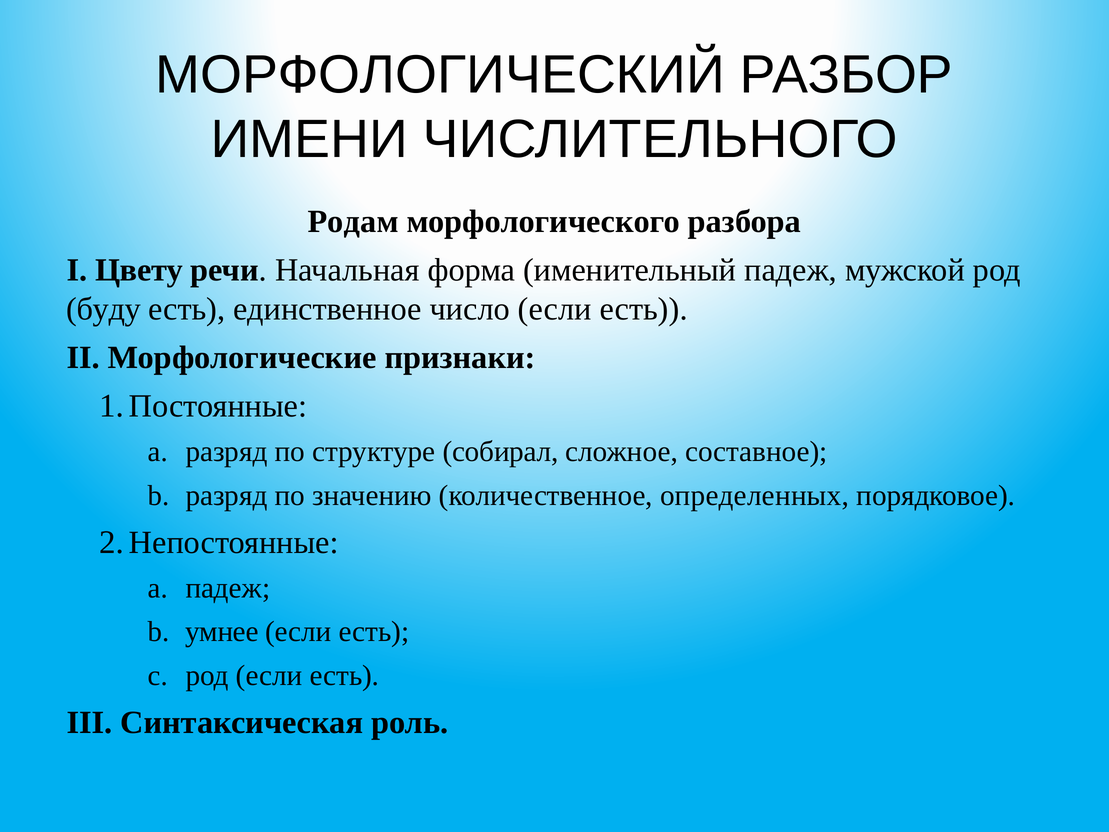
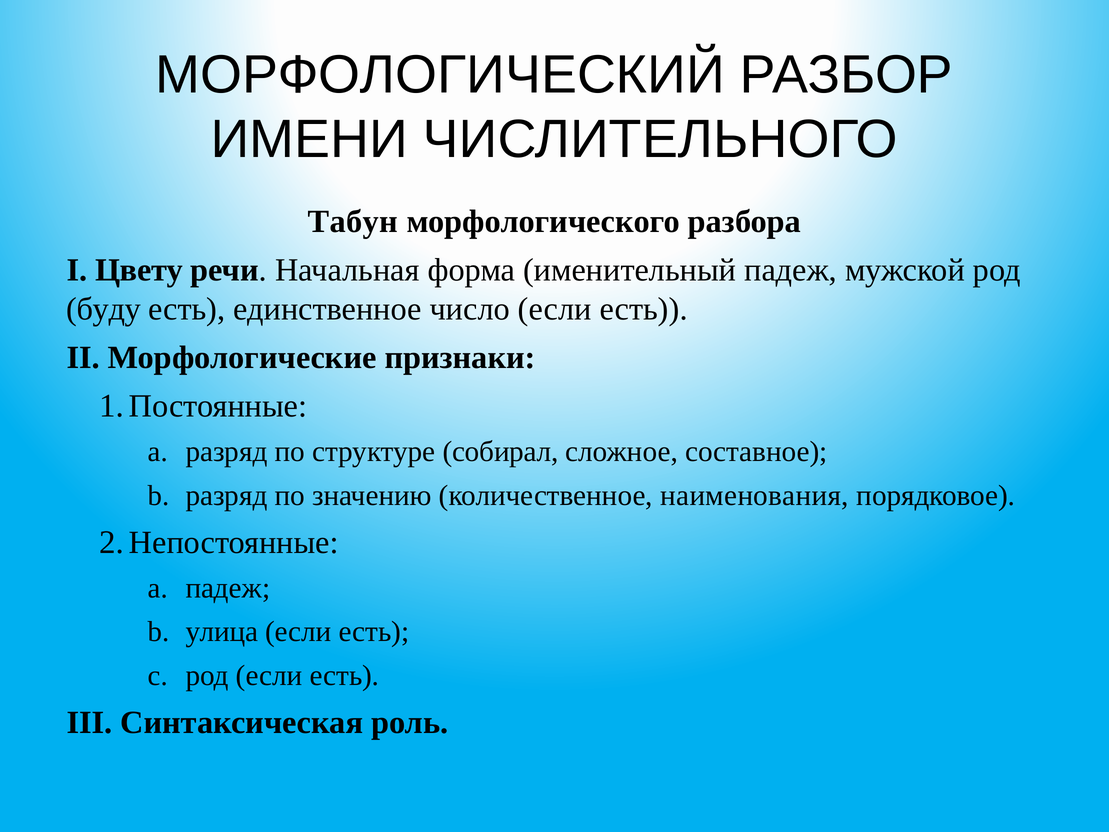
Родам: Родам -> Табун (353, 221)
определенных: определенных -> наименования (755, 495)
умнее: умнее -> улица (222, 631)
